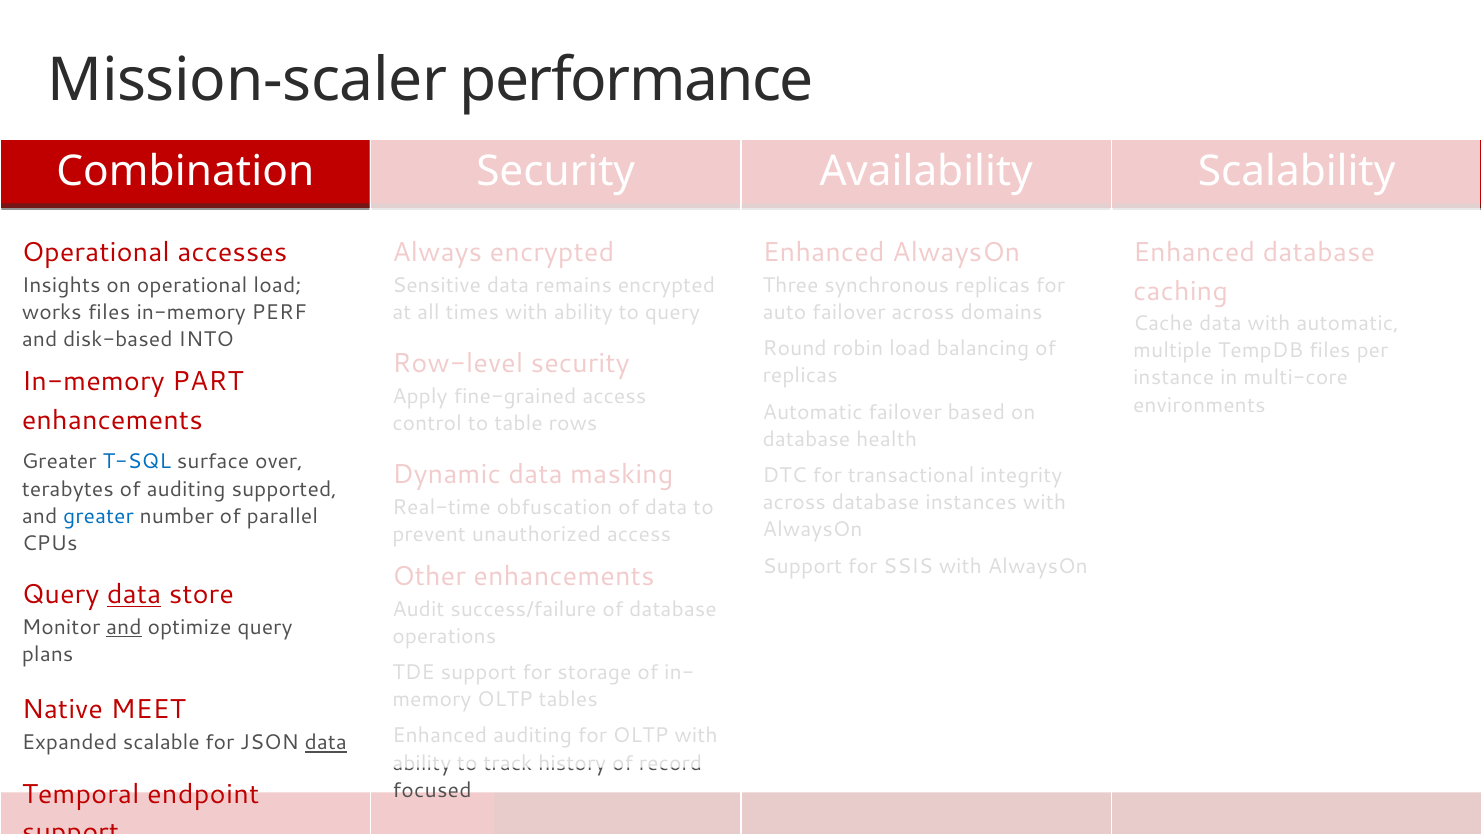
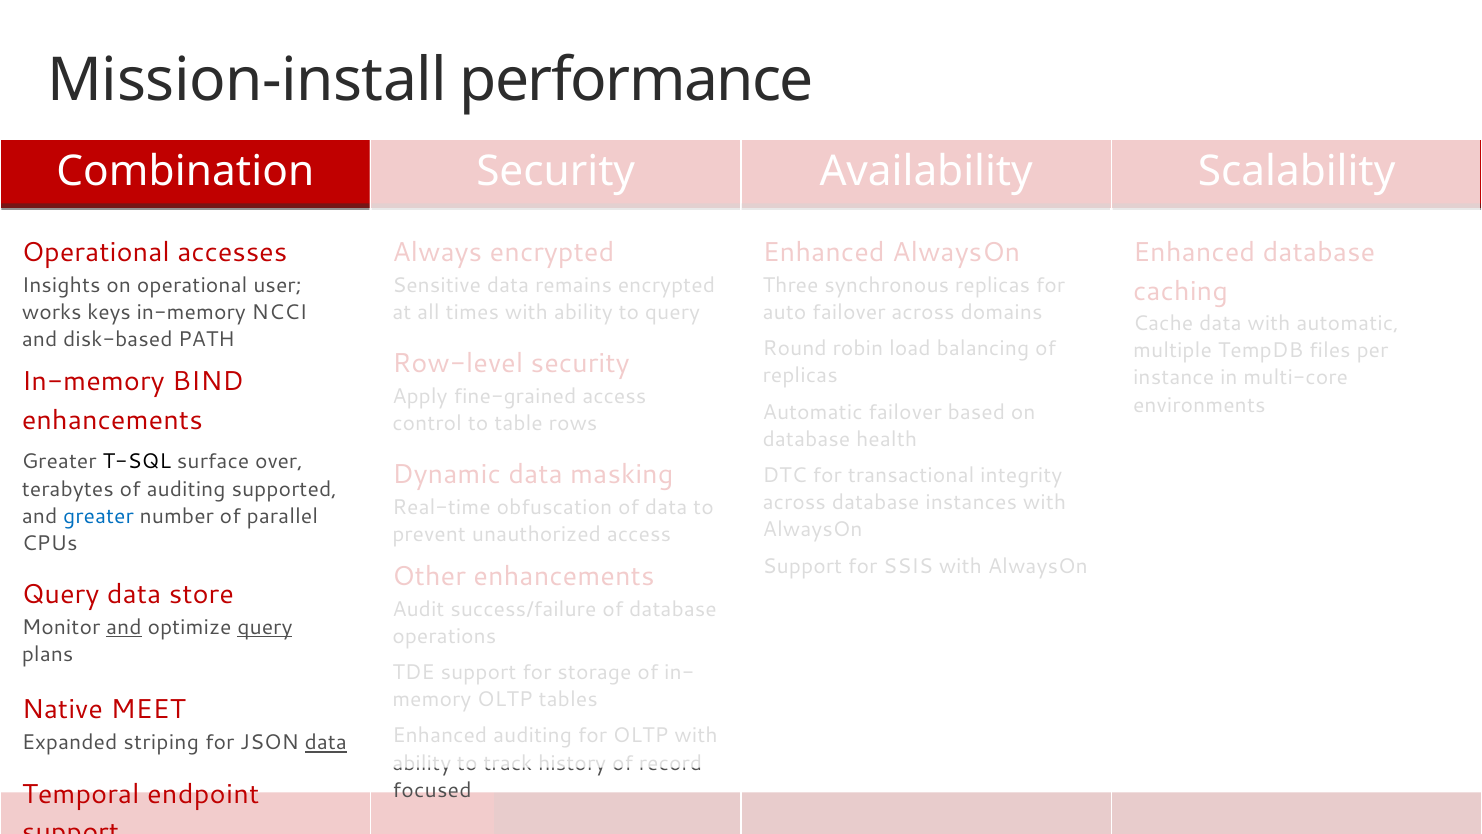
Mission-scaler: Mission-scaler -> Mission-install (248, 80)
operational load: load -> user (277, 285)
works files: files -> keys (109, 312)
PERF: PERF -> NCCI (279, 312)
INTO: INTO -> PATH (206, 339)
PART: PART -> BIND (208, 382)
T-SQL colour: blue -> black (137, 462)
data underline: present -> none (134, 594)
query underline: none -> present (265, 627)
scalable: scalable -> striping (161, 742)
